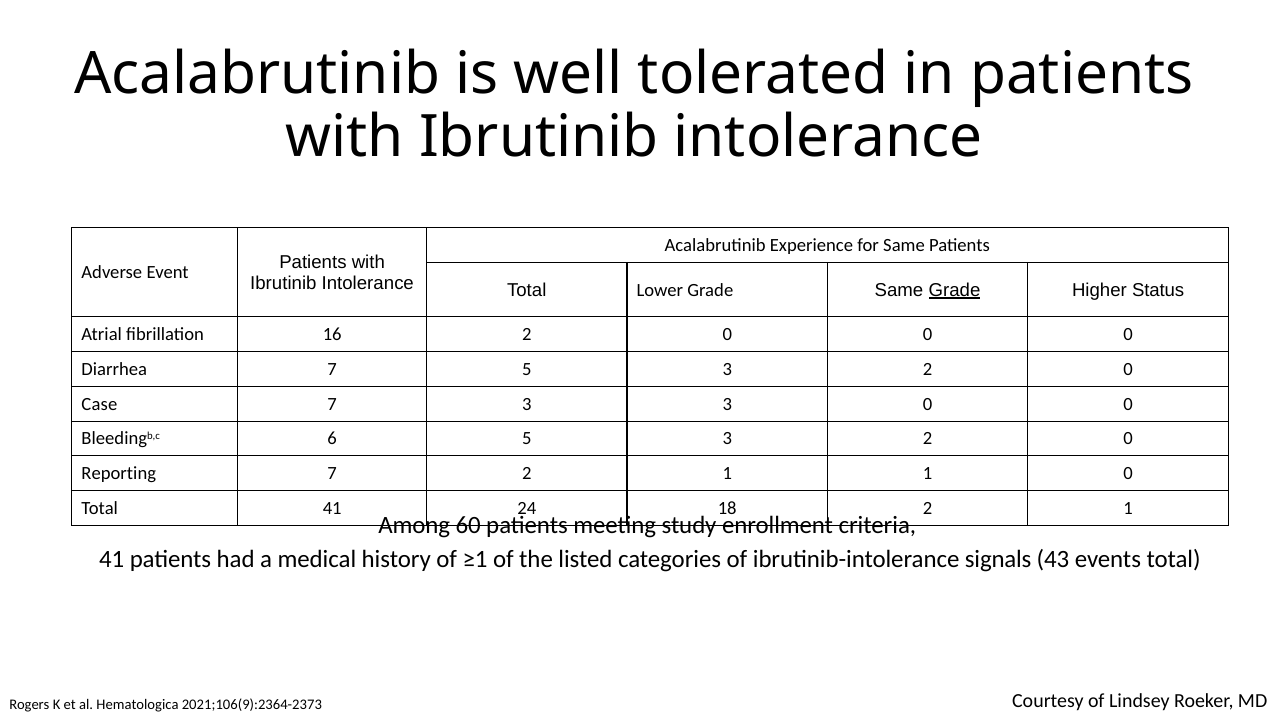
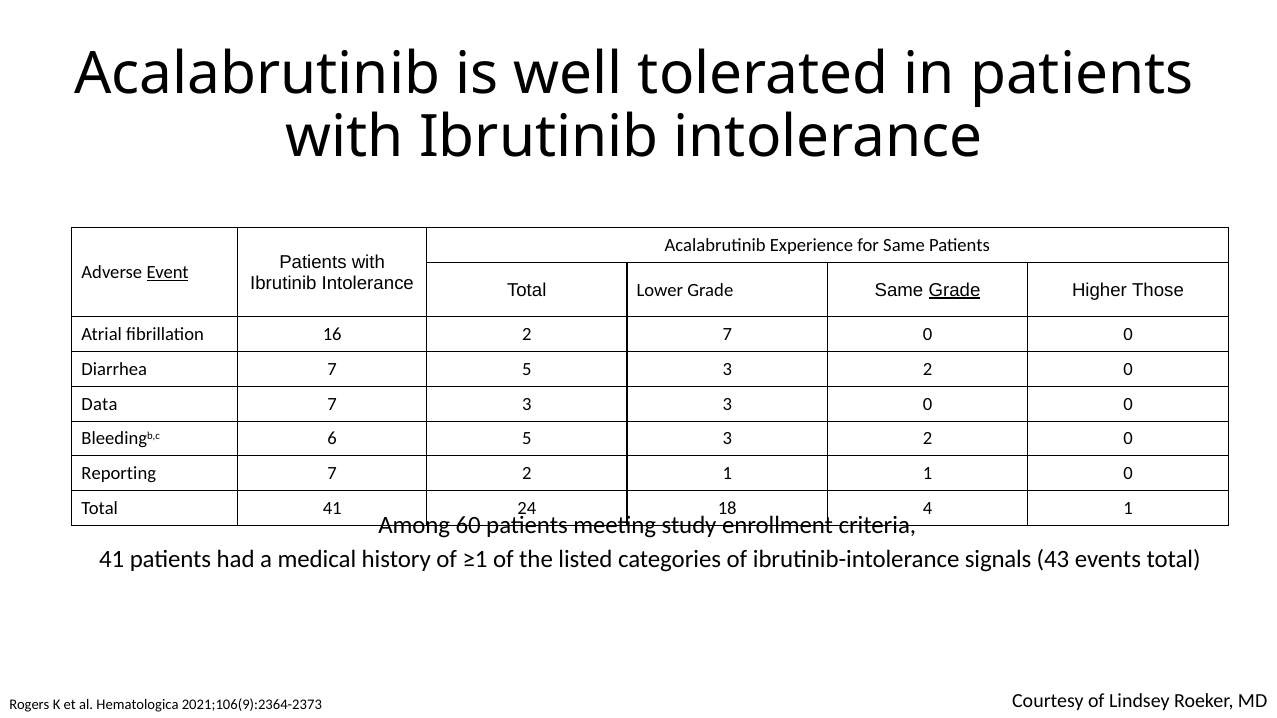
Event underline: none -> present (168, 273)
Status: Status -> Those (1158, 290)
16 2 0: 0 -> 7 (727, 335)
Case: Case -> Data (99, 404)
18 2: 2 -> 4 (928, 508)
